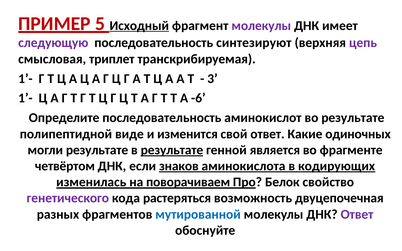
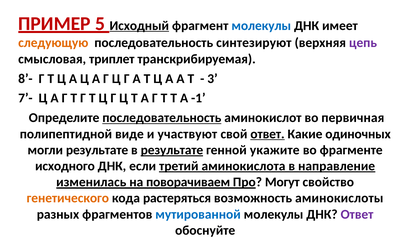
молекулы colour: purple -> blue (261, 26)
следующую colour: purple -> orange (53, 43)
1’-: 1’- -> 8’- (25, 79)
1’-: 1’- -> 7’- (25, 98)
-6: -6 -> -1 (198, 98)
последовательность underline: none -> present (162, 118)
во результате: результате -> первичная (353, 118)
изменится: изменится -> участвуют (187, 134)
ответ underline: none -> present (268, 134)
является: является -> укажите (275, 150)
четвёртом: четвёртом -> исходного (65, 166)
знаков: знаков -> третий (179, 166)
кодирующих: кодирующих -> направление (337, 166)
Белок: Белок -> Могут (282, 182)
генетического colour: purple -> orange (68, 198)
двуцепочечная: двуцепочечная -> аминокислоты (339, 198)
